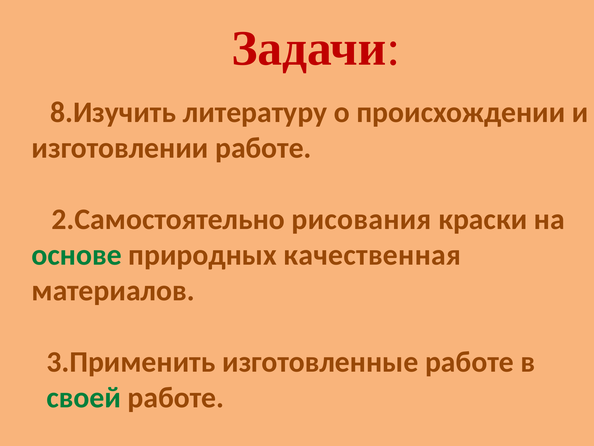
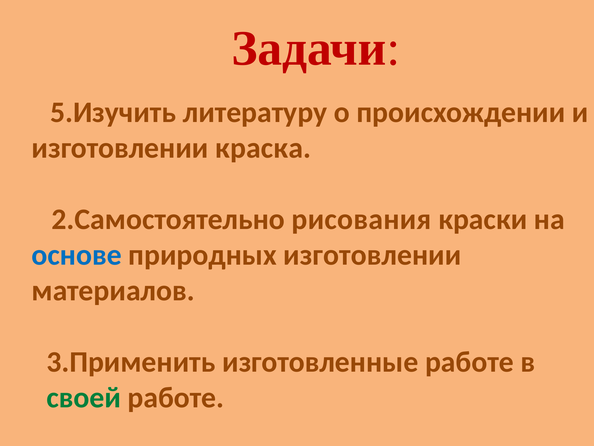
8.Изучить: 8.Изучить -> 5.Изучить (113, 112)
изготовлении работе: работе -> краска (263, 148)
основе colour: green -> blue (77, 255)
природных качественная: качественная -> изготовлении (372, 255)
